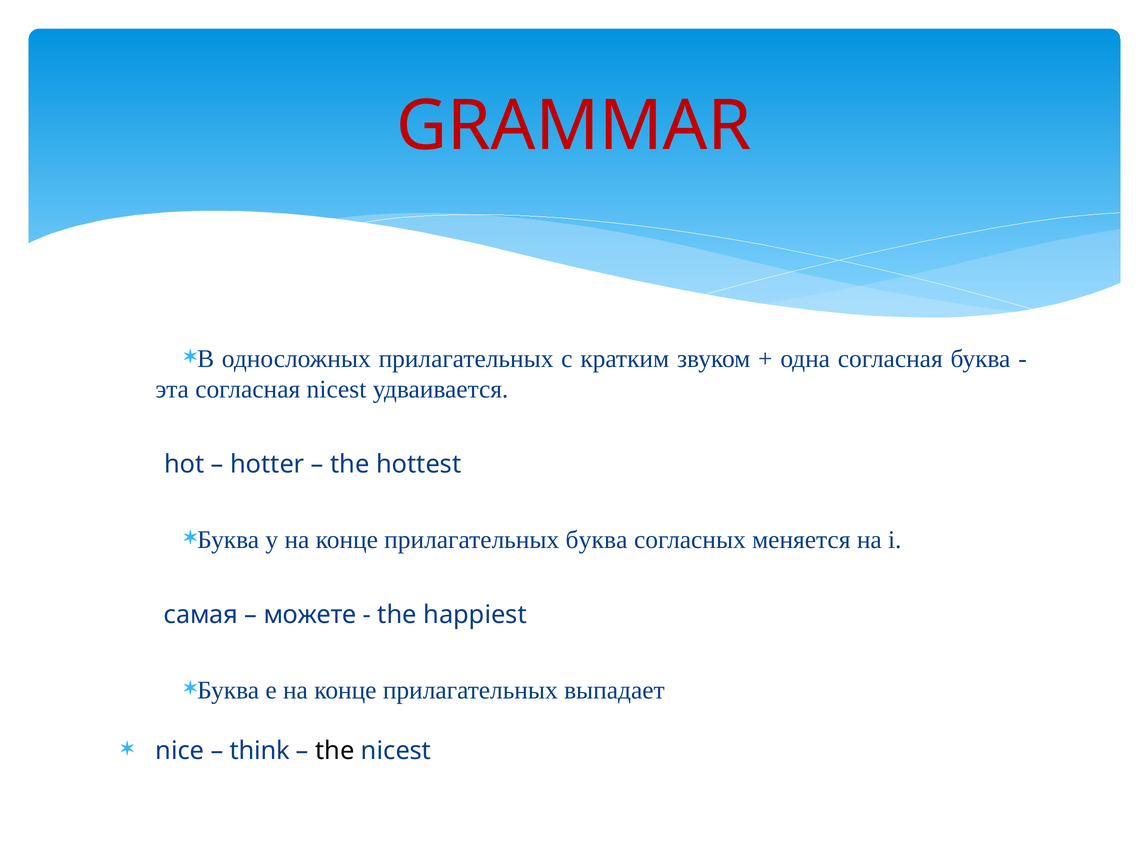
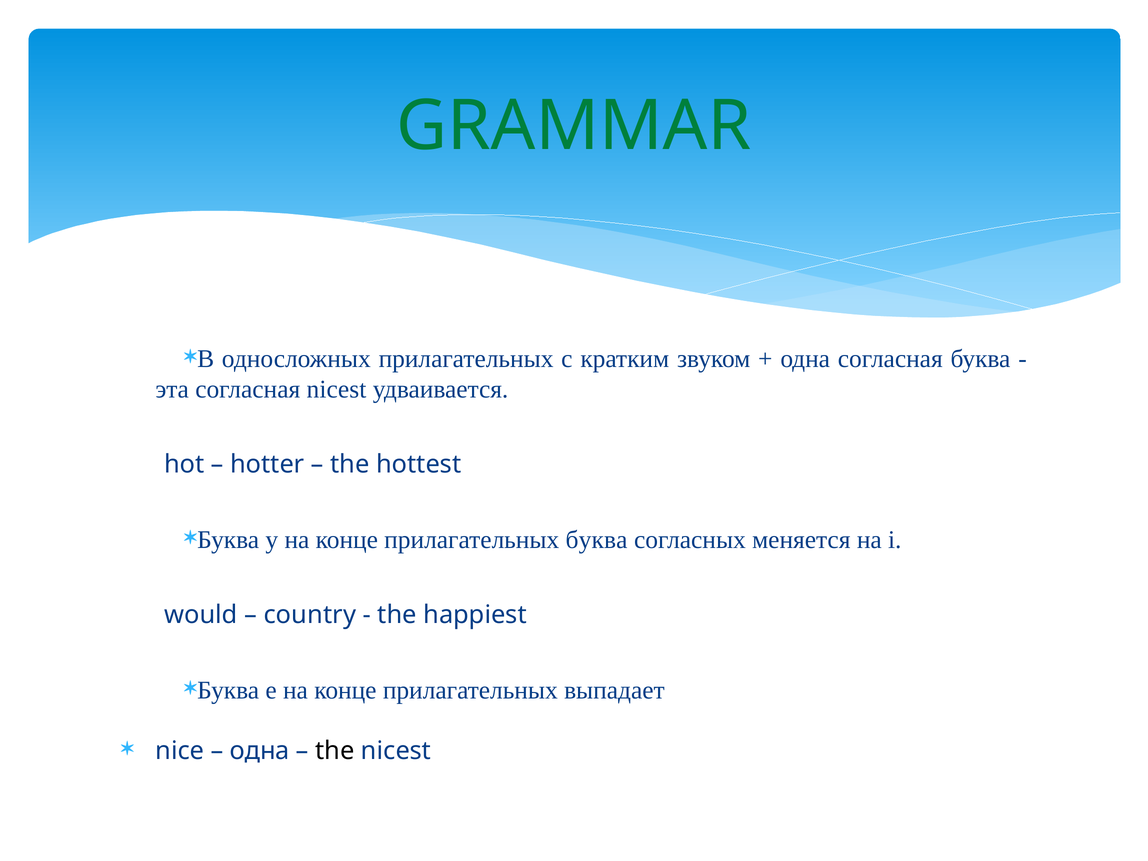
GRAMMAR colour: red -> green (574, 126)
самая: самая -> would (201, 615)
можете: можете -> country (310, 615)
think: think -> одна (260, 751)
